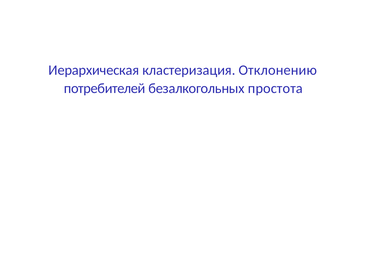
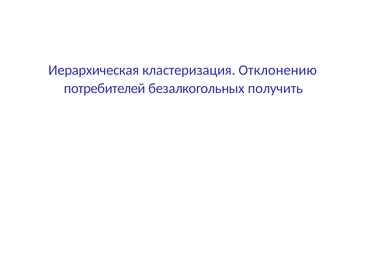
простота: простота -> получить (275, 89)
